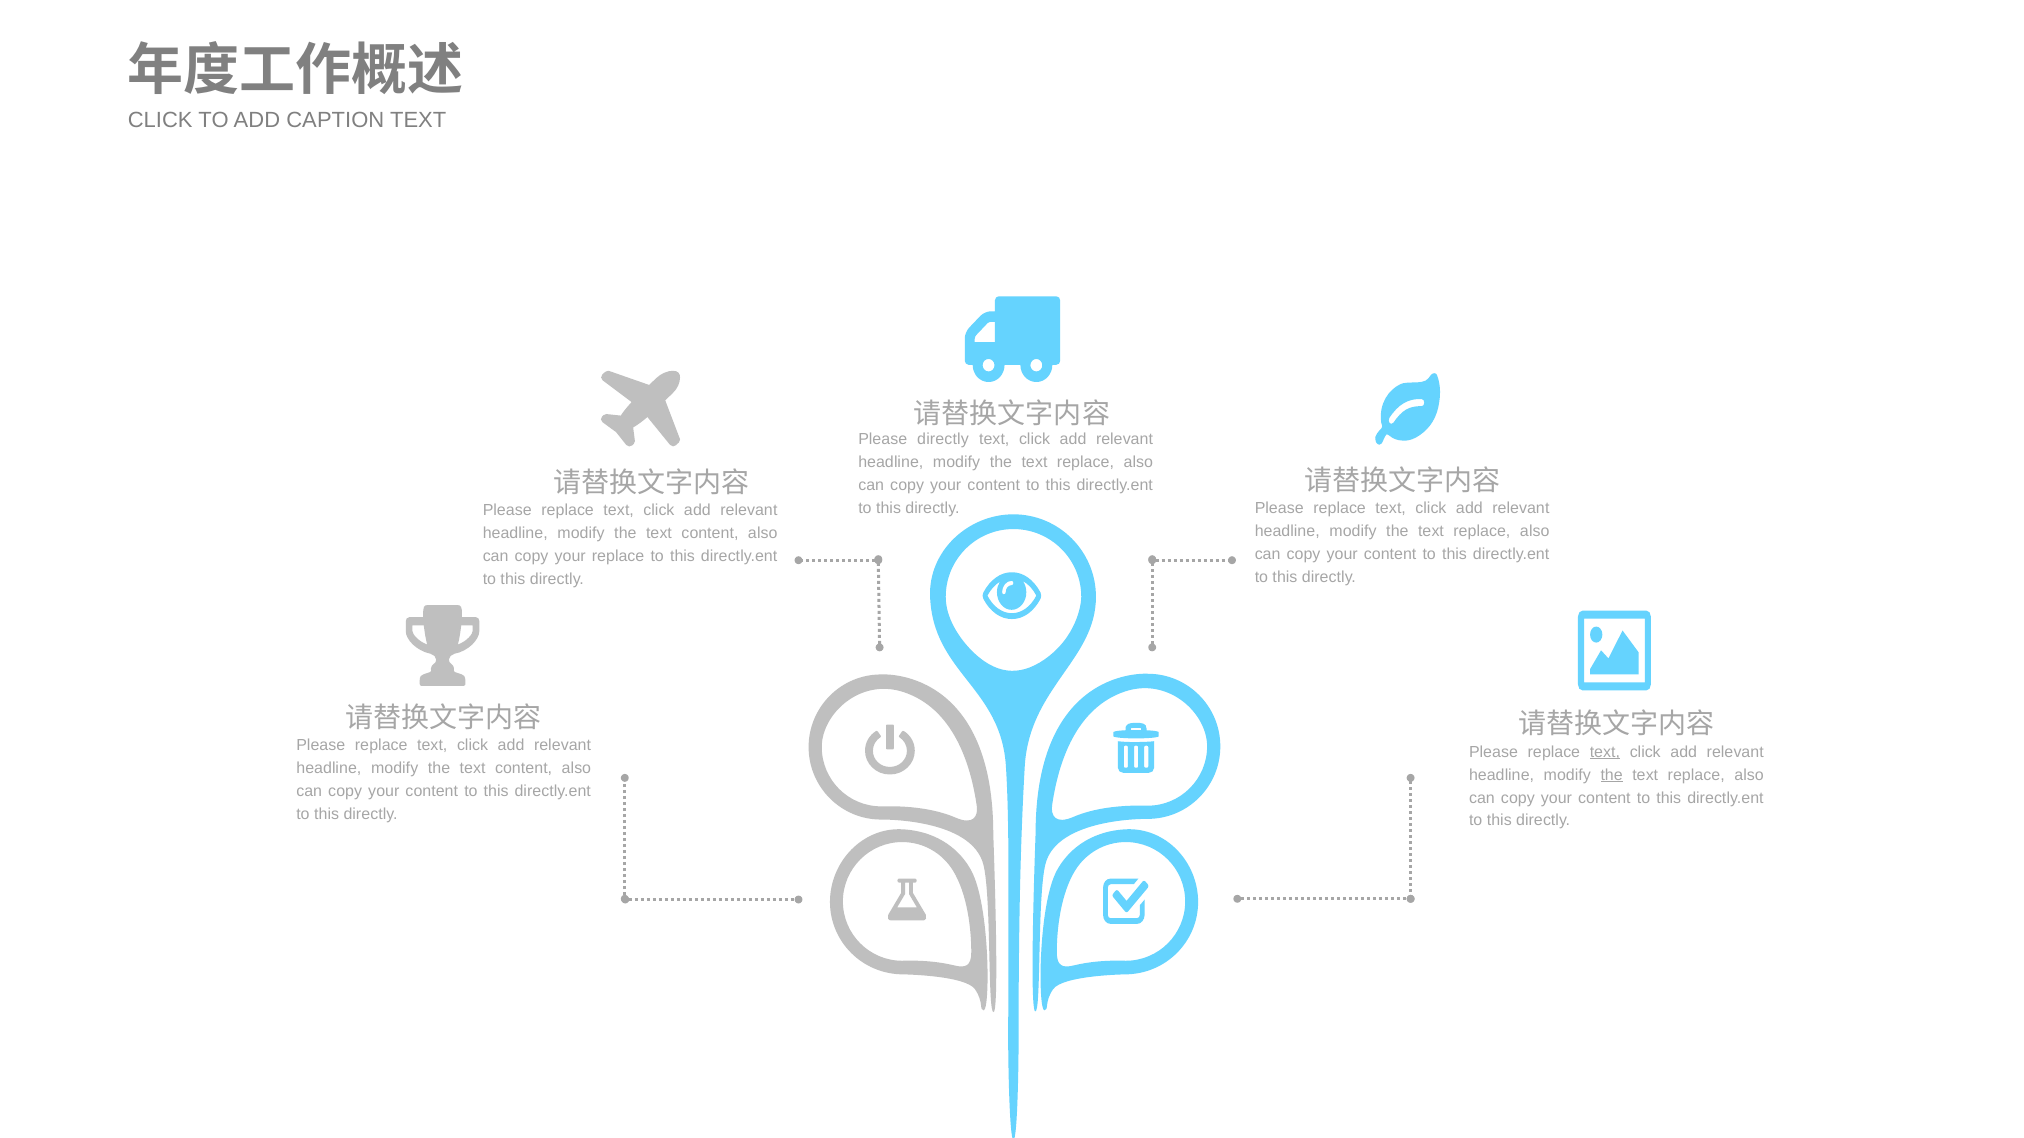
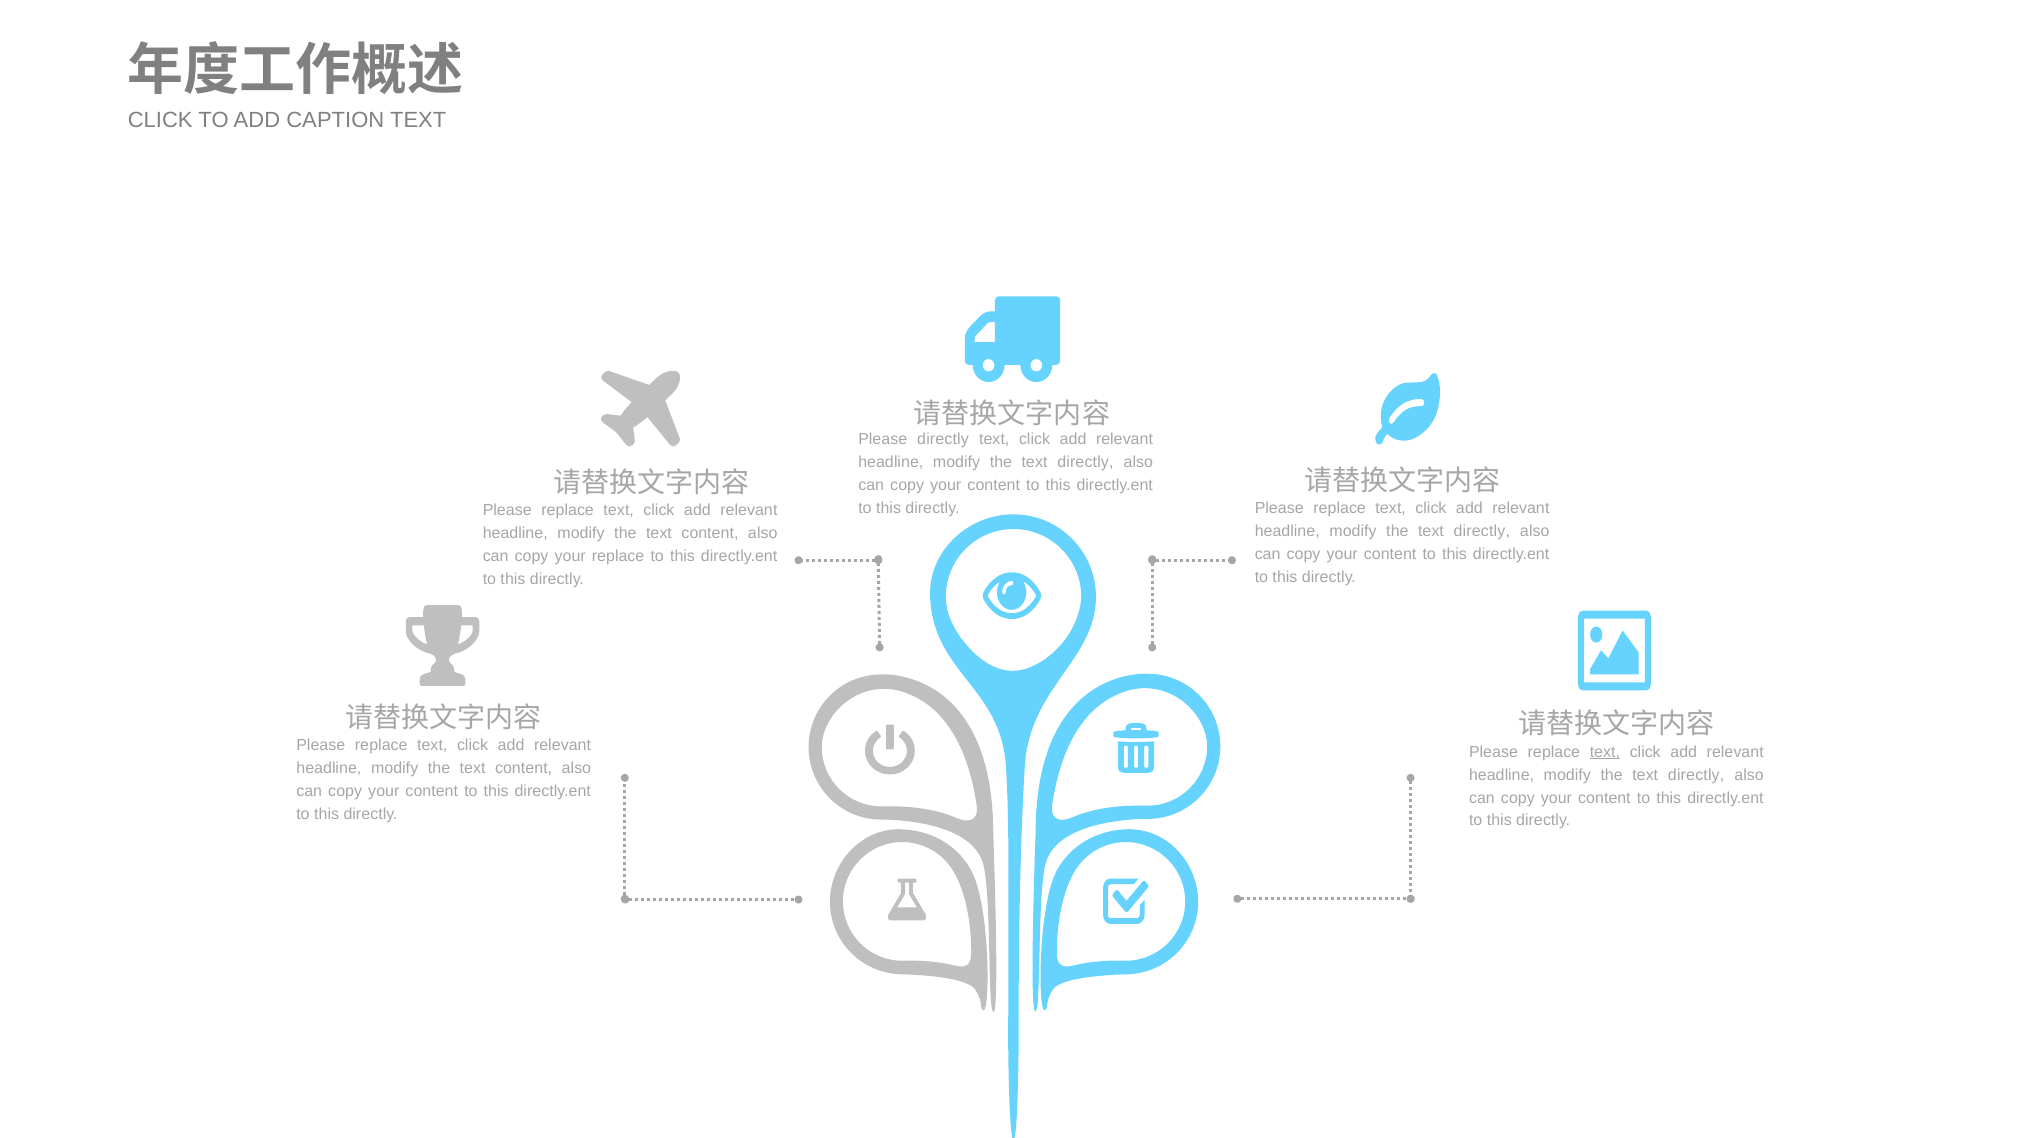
replace: replace -> directly (1085, 463)
replace: replace -> directly (1482, 532)
the underline: present -> none (1612, 775)
replace: replace -> directly (1696, 775)
